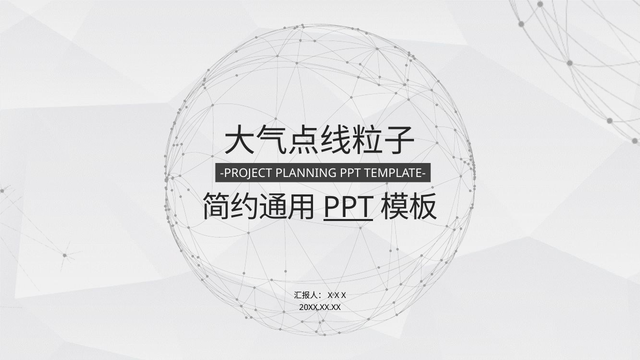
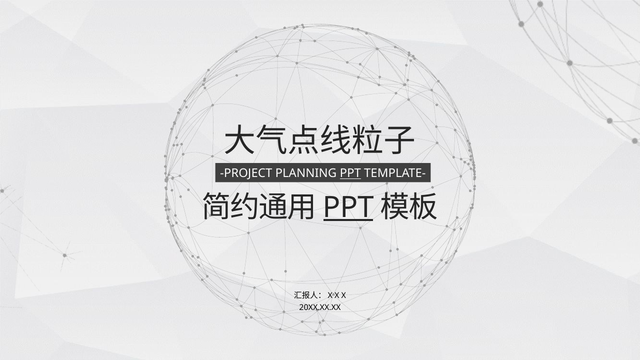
PPT underline: none -> present (350, 173)
